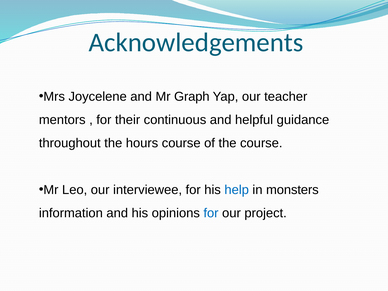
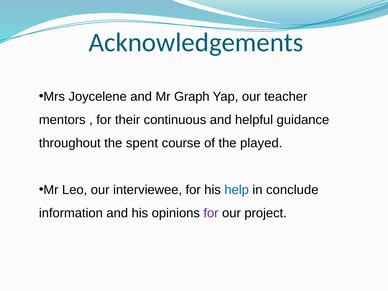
hours: hours -> spent (142, 143)
the course: course -> played (261, 143)
monsters: monsters -> conclude (292, 190)
for colour: blue -> purple (211, 213)
